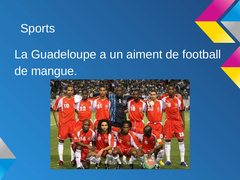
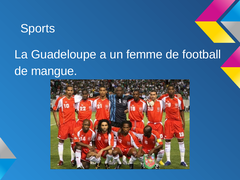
aiment: aiment -> femme (144, 55)
